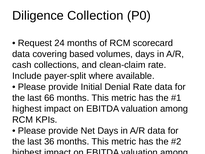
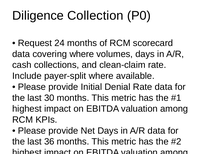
covering based: based -> where (82, 54)
66: 66 -> 30 (49, 98)
